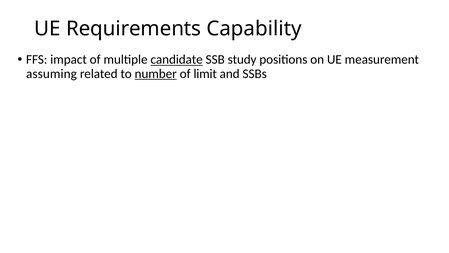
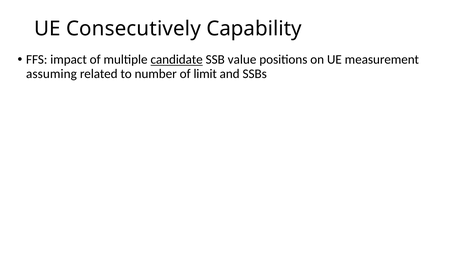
Requirements: Requirements -> Consecutively (133, 29)
study: study -> value (242, 60)
number underline: present -> none (156, 74)
